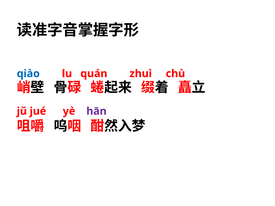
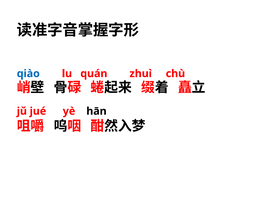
hān colour: purple -> black (96, 111)
